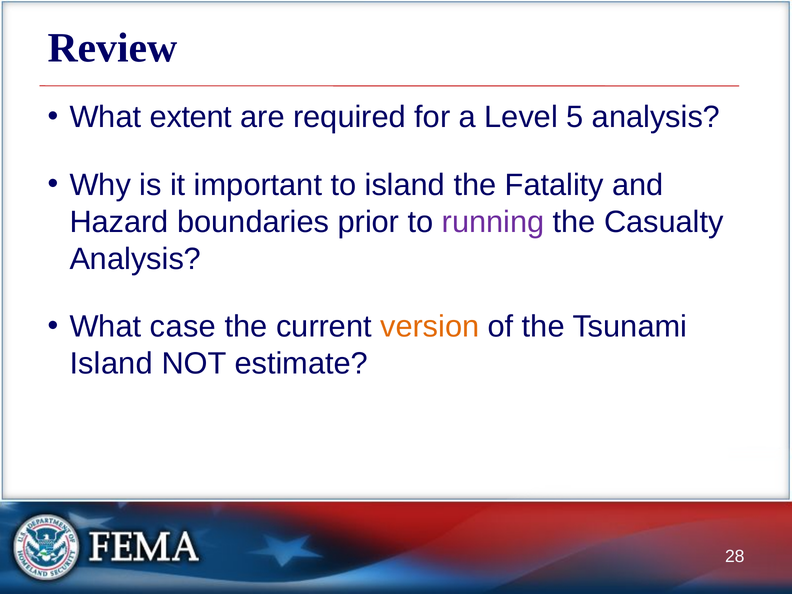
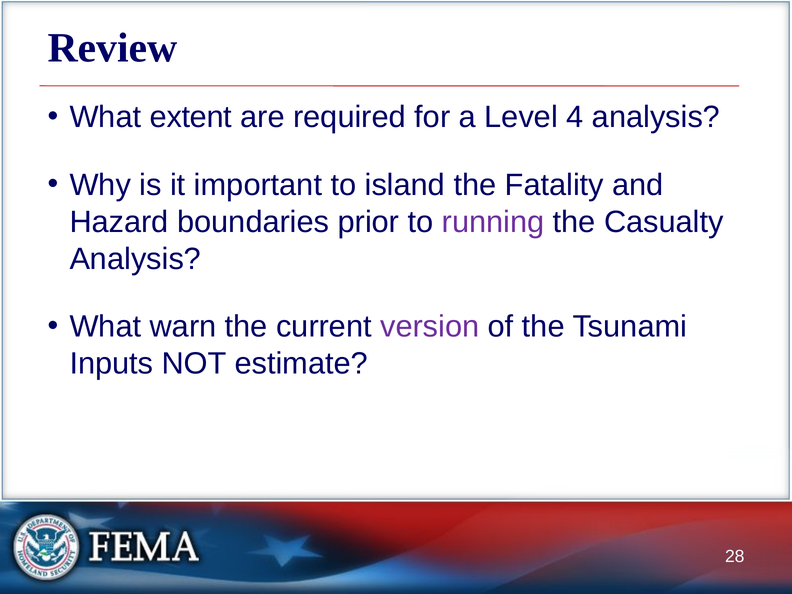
5: 5 -> 4 (575, 117)
case: case -> warn (183, 327)
version colour: orange -> purple (430, 327)
Island: Island -> Inputs (111, 364)
